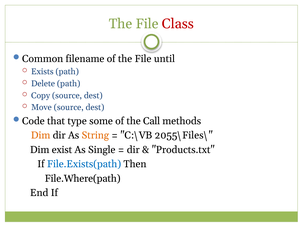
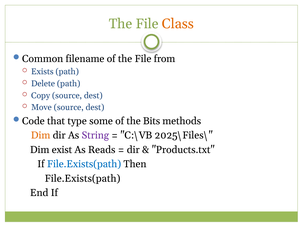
Class colour: red -> orange (178, 24)
until: until -> from (165, 59)
Call: Call -> Bits (152, 121)
String colour: orange -> purple (95, 135)
2055\Files\: 2055\Files\ -> 2025\Files\ (184, 135)
Single: Single -> Reads (102, 150)
File.Where(path: File.Where(path -> File.Exists(path (82, 179)
